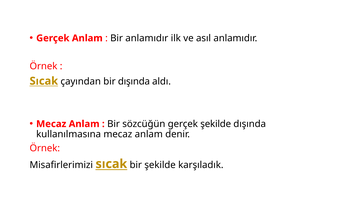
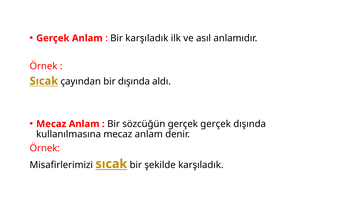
Bir anlamıdır: anlamıdır -> karşıladık (147, 38)
gerçek şekilde: şekilde -> gerçek (216, 124)
